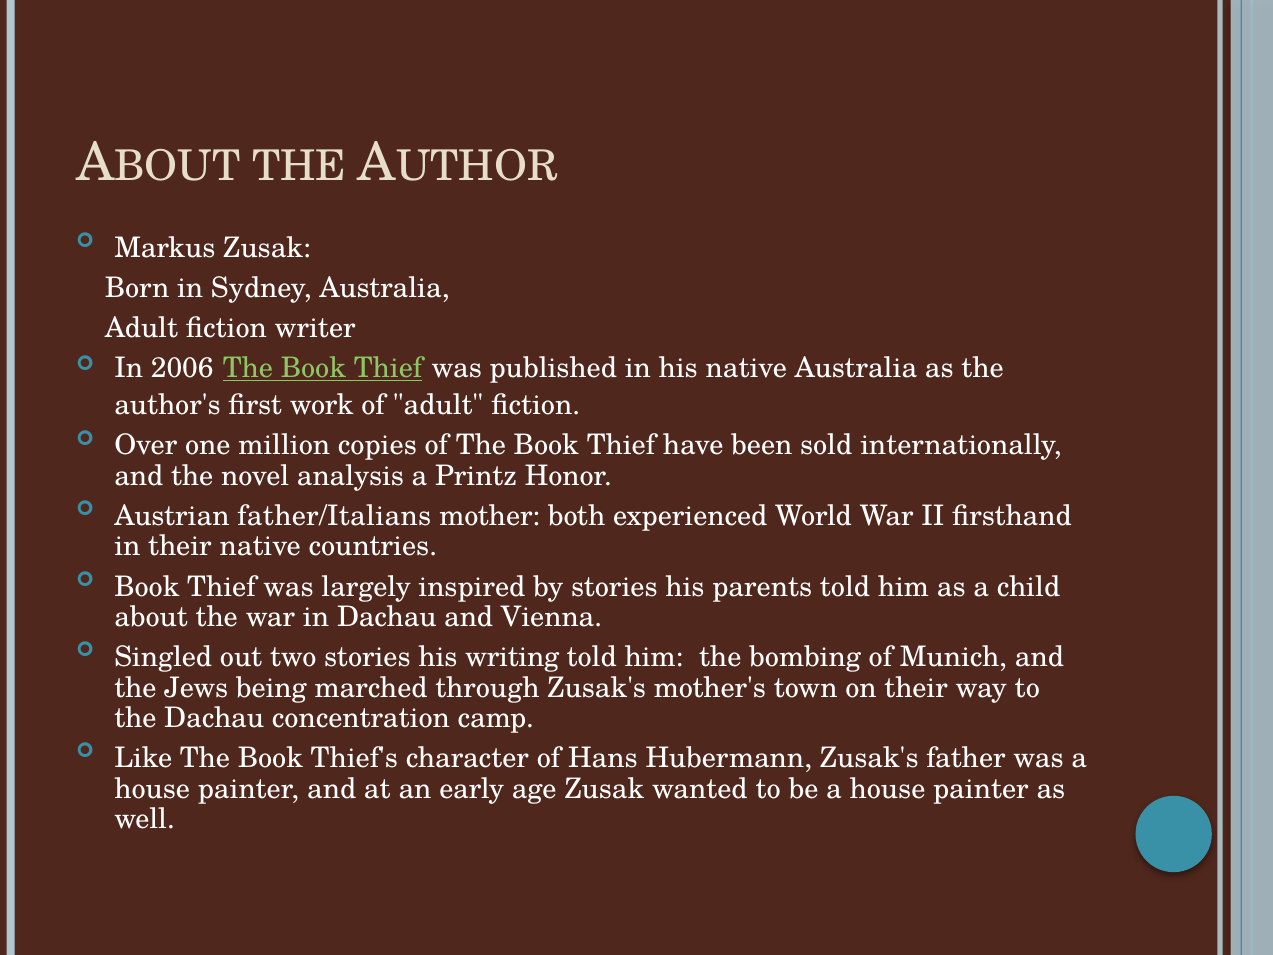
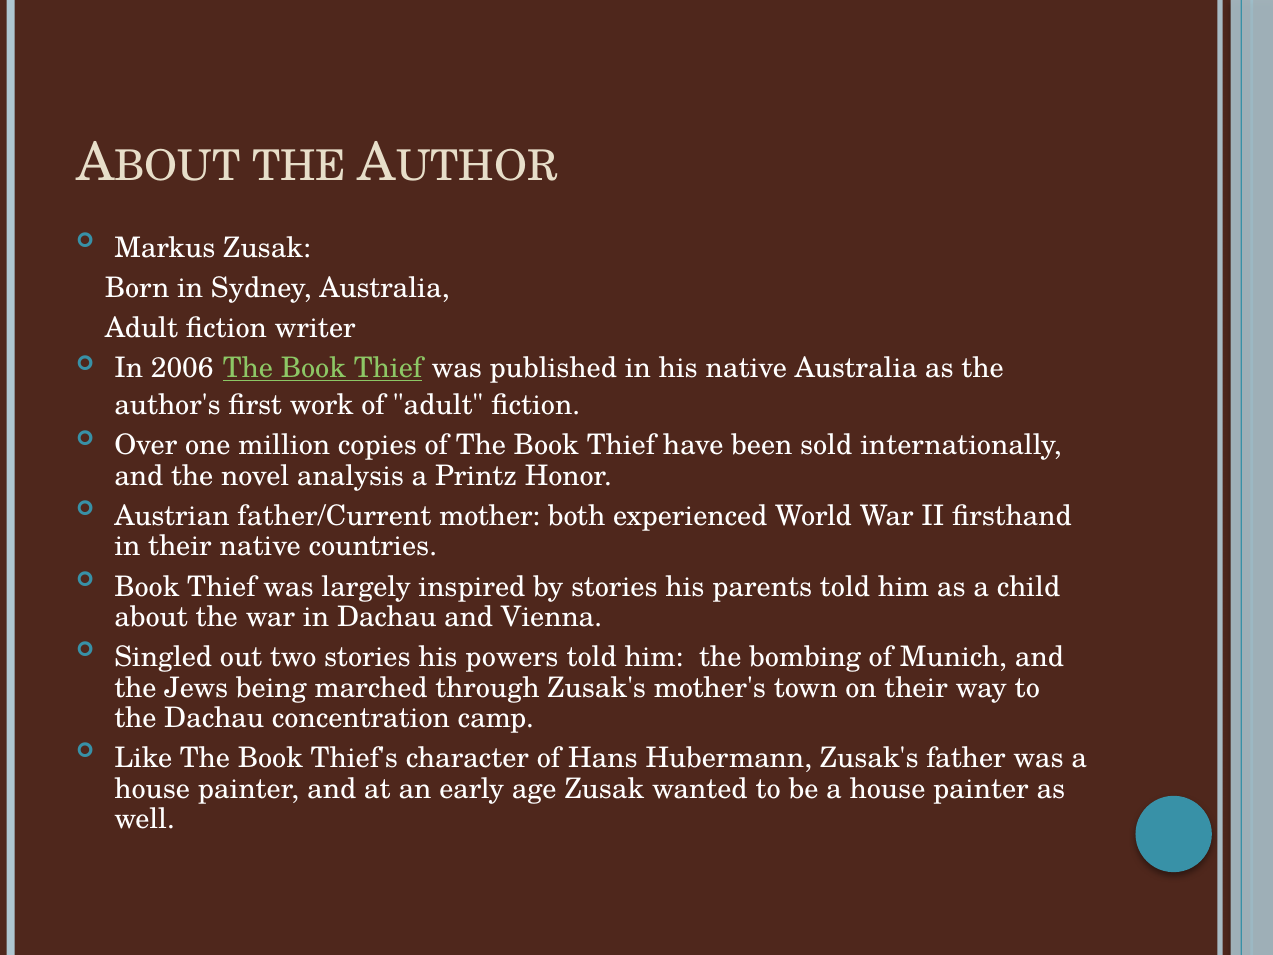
father/Italians: father/Italians -> father/Current (334, 516)
writing: writing -> powers (512, 657)
